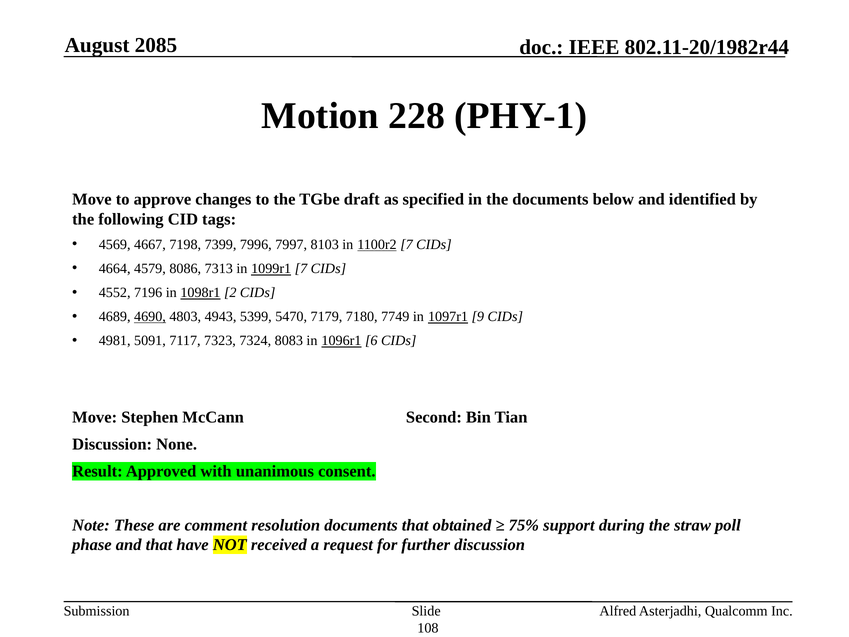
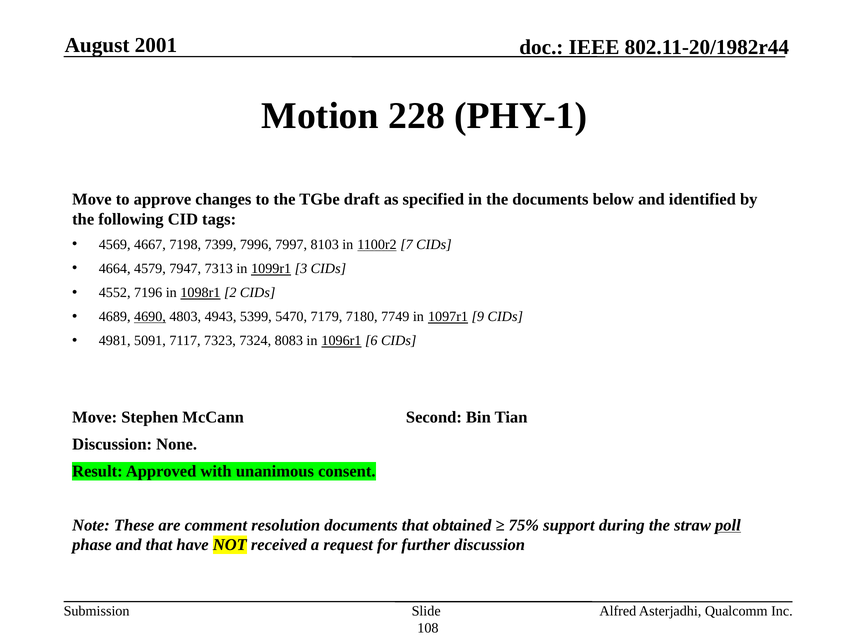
2085: 2085 -> 2001 (156, 45)
8086: 8086 -> 7947 (185, 268)
1099r1 7: 7 -> 3 (301, 268)
poll underline: none -> present (728, 525)
